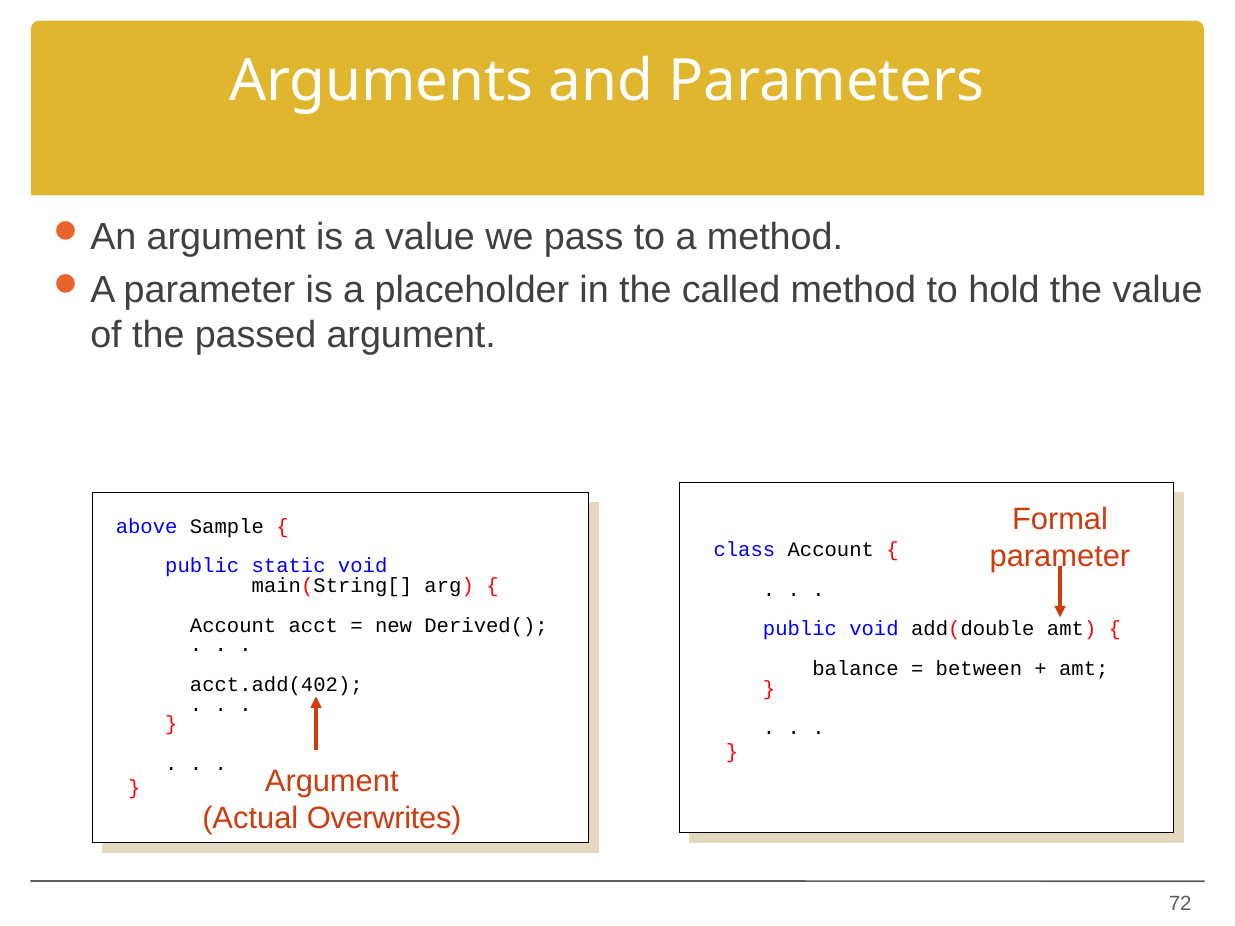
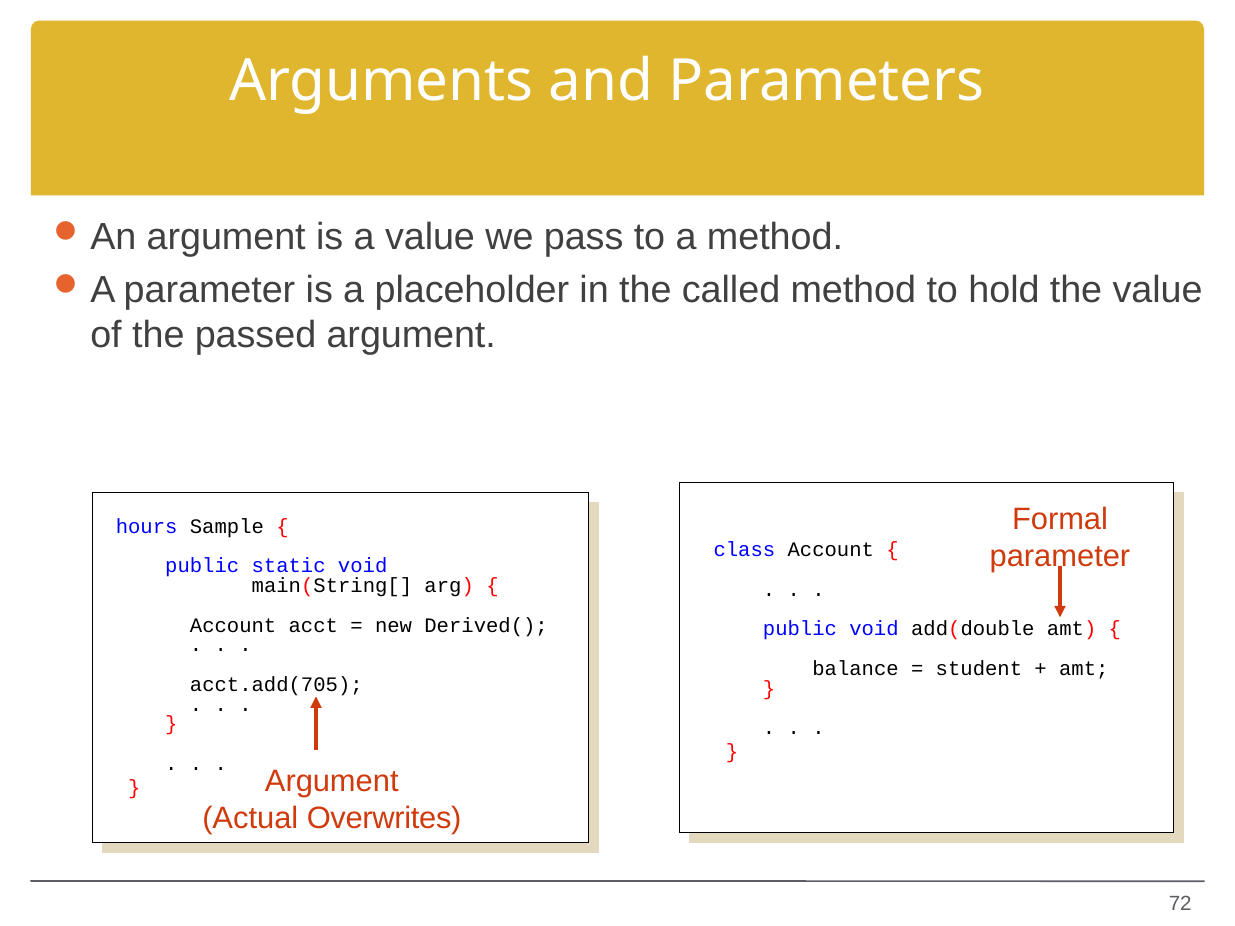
above: above -> hours (147, 527)
between: between -> student (979, 669)
acct.add(402: acct.add(402 -> acct.add(705 (276, 685)
